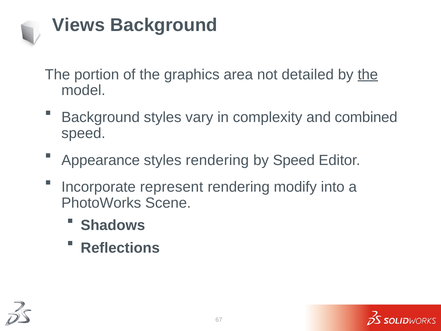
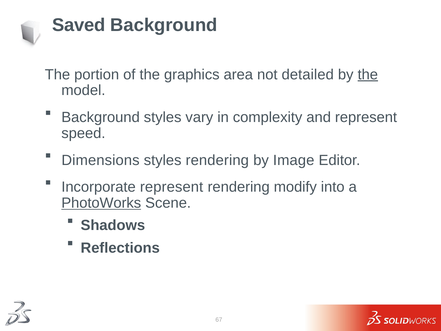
Views: Views -> Saved (79, 25)
and combined: combined -> represent (366, 117)
Appearance: Appearance -> Dimensions (101, 160)
by Speed: Speed -> Image (294, 160)
PhotoWorks underline: none -> present (101, 203)
